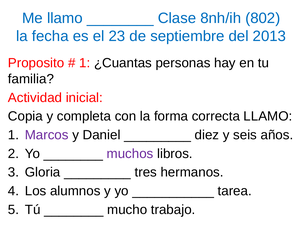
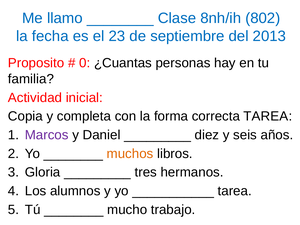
1: 1 -> 0 (85, 63)
correcta LLAMO: LLAMO -> TAREA (268, 116)
muchos colour: purple -> orange (130, 154)
